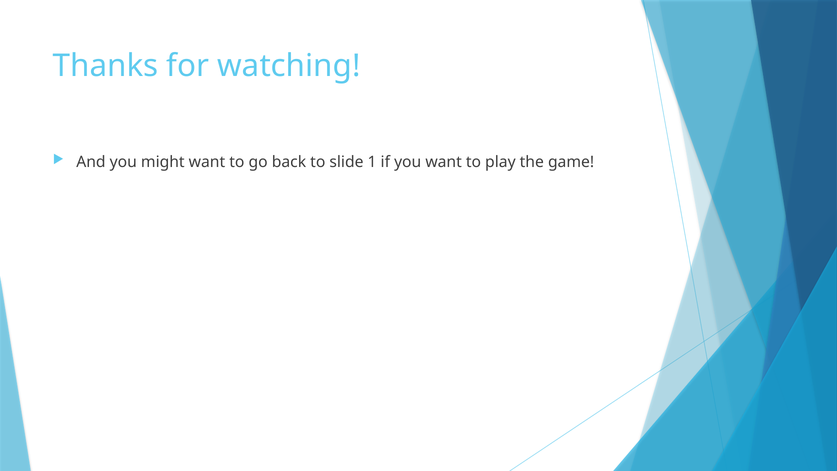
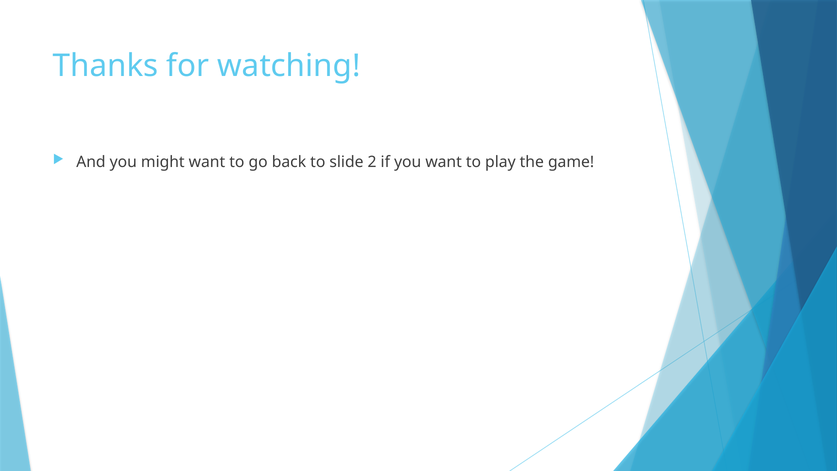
1: 1 -> 2 (372, 162)
